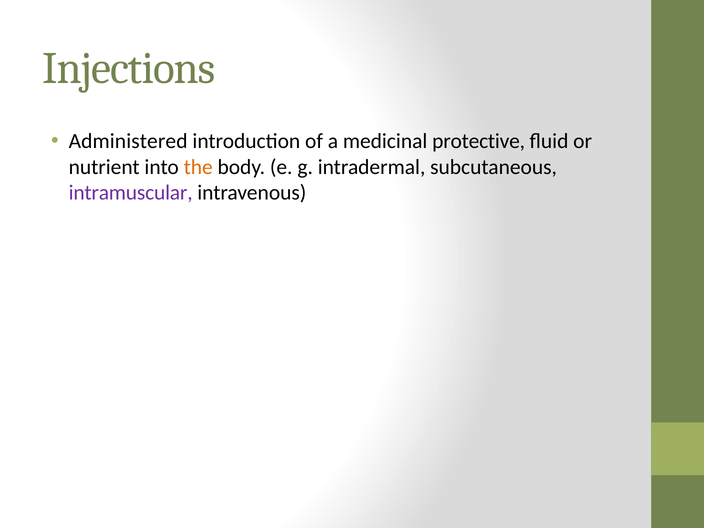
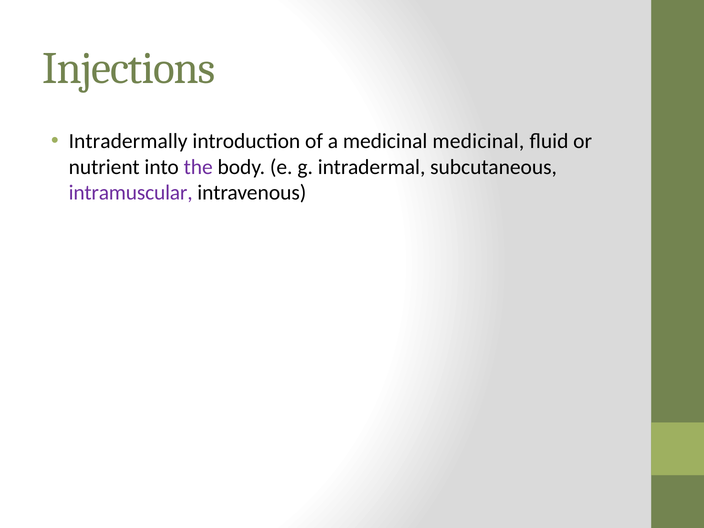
Administered: Administered -> Intradermally (128, 141)
medicinal protective: protective -> medicinal (478, 141)
the colour: orange -> purple (198, 167)
